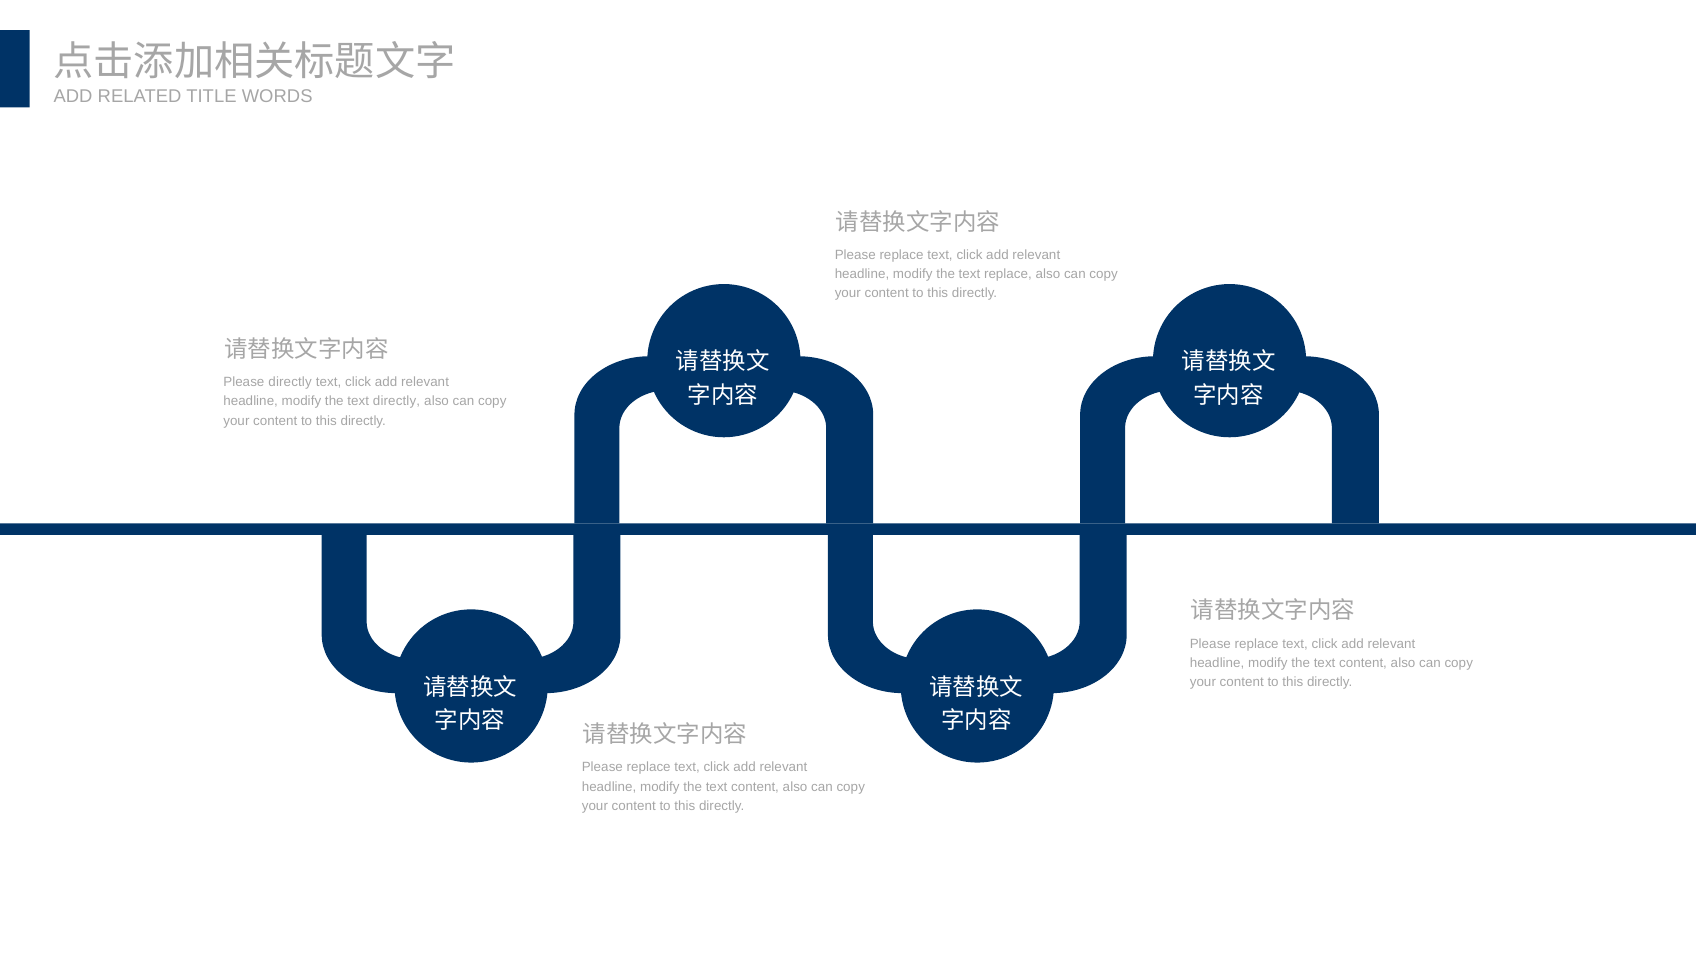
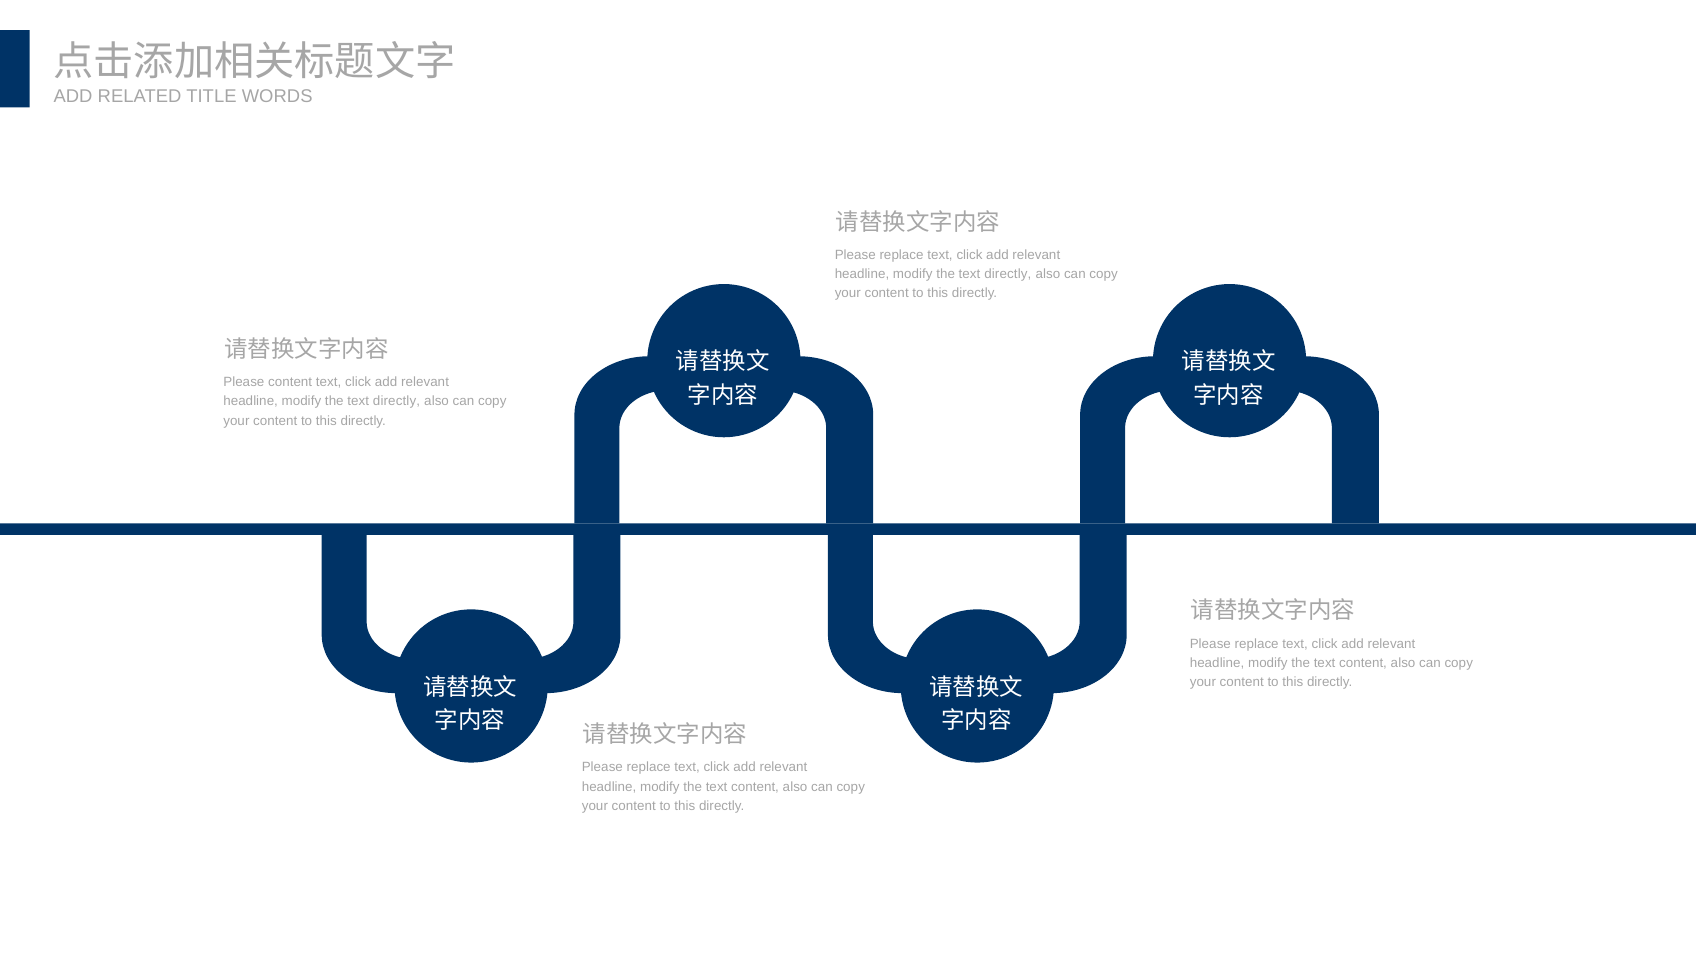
replace: replace -> directly (1008, 274)
Please directly: directly -> content (290, 382)
